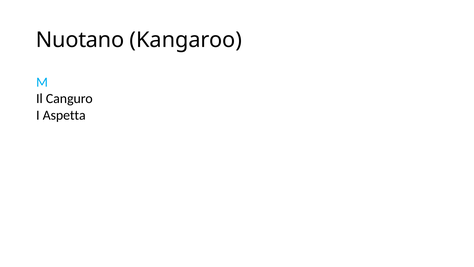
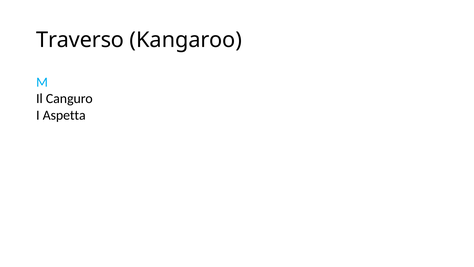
Nuotano: Nuotano -> Traverso (80, 40)
